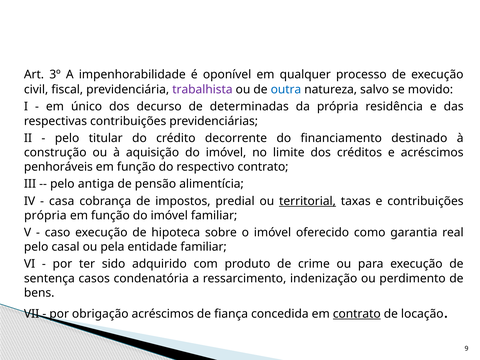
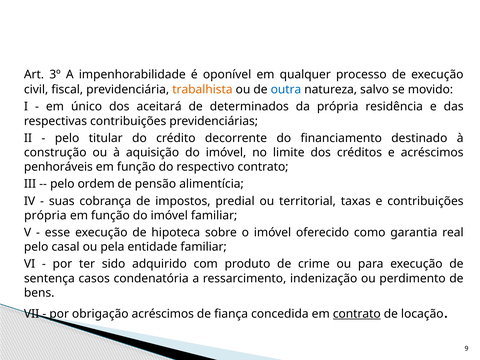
trabalhista colour: purple -> orange (202, 90)
decurso: decurso -> aceitará (159, 107)
determinadas: determinadas -> determinados (249, 107)
antiga: antiga -> ordem (96, 184)
casa: casa -> suas (62, 201)
territorial underline: present -> none (308, 201)
caso: caso -> esse (57, 233)
